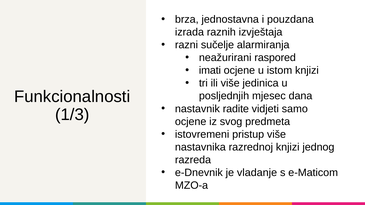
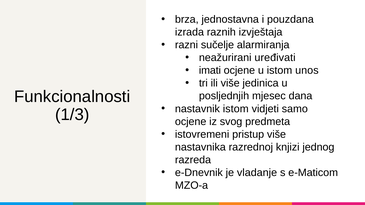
raspored: raspored -> uređivati (275, 58)
istom knjizi: knjizi -> unos (307, 71)
nastavnik radite: radite -> istom (236, 109)
